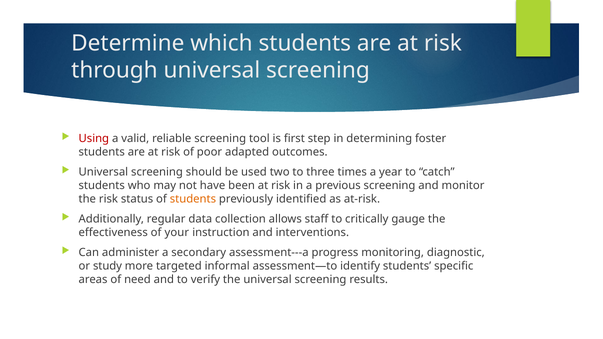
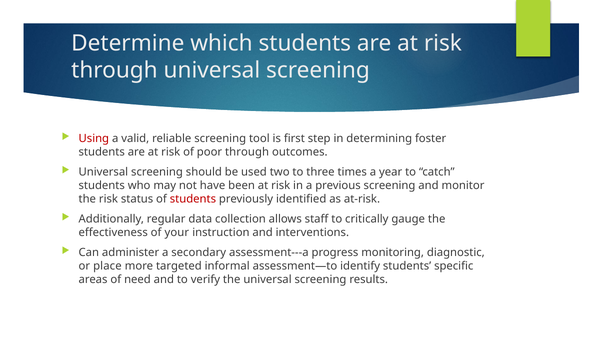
poor adapted: adapted -> through (247, 152)
students colour: orange -> red (193, 199)
study: study -> place (107, 266)
